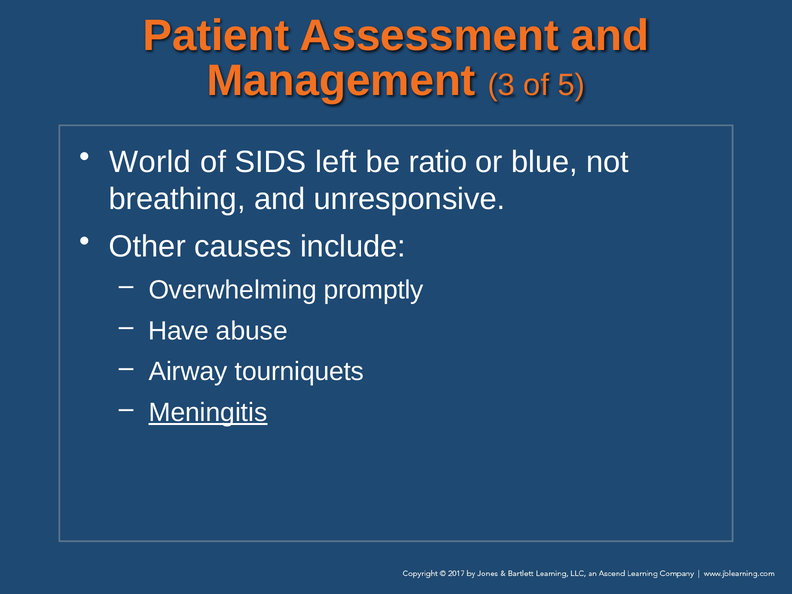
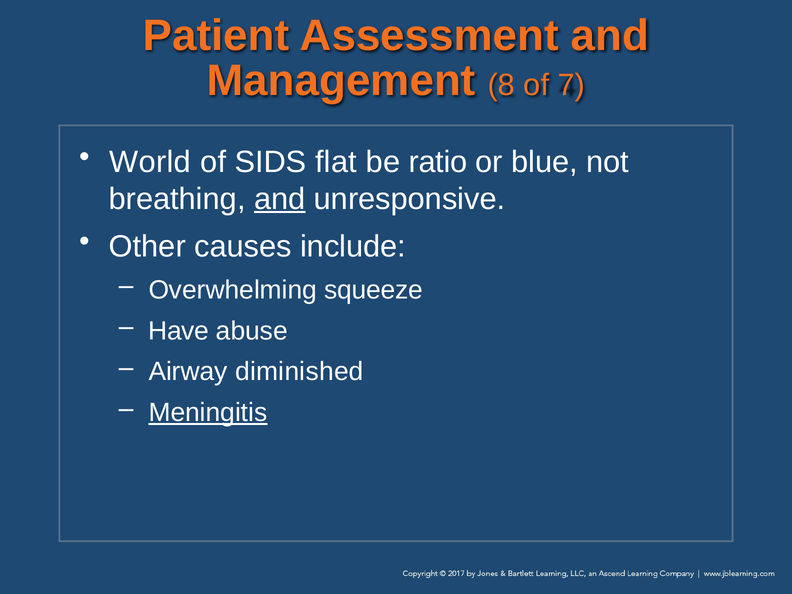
3: 3 -> 8 (501, 85)
5: 5 -> 7 (571, 85)
left: left -> flat (336, 162)
and underline: none -> present (280, 199)
promptly: promptly -> squeeze (374, 290)
tourniquets: tourniquets -> diminished (299, 372)
